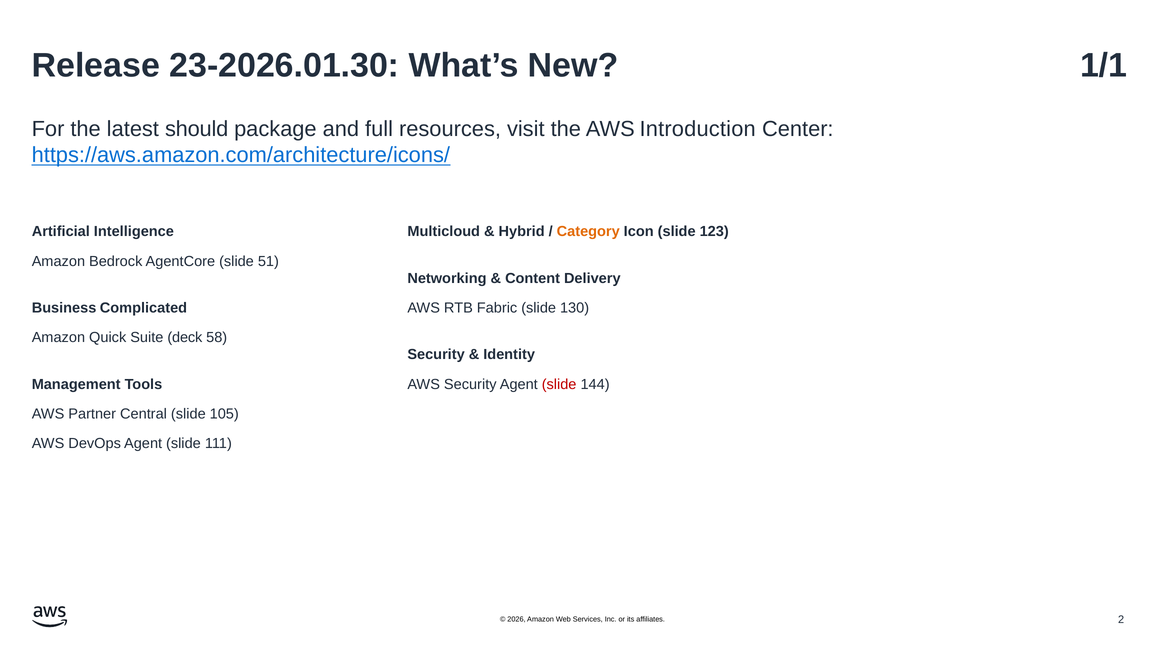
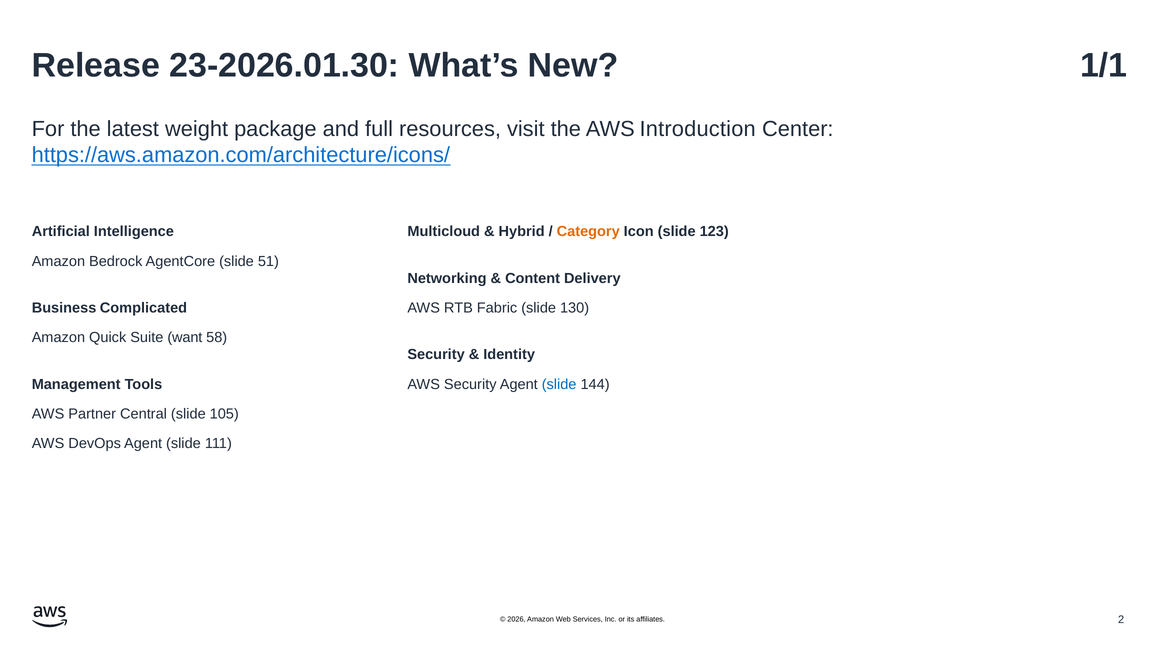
should: should -> weight (197, 129)
deck: deck -> want (185, 337)
slide colour: red -> blue (559, 384)
